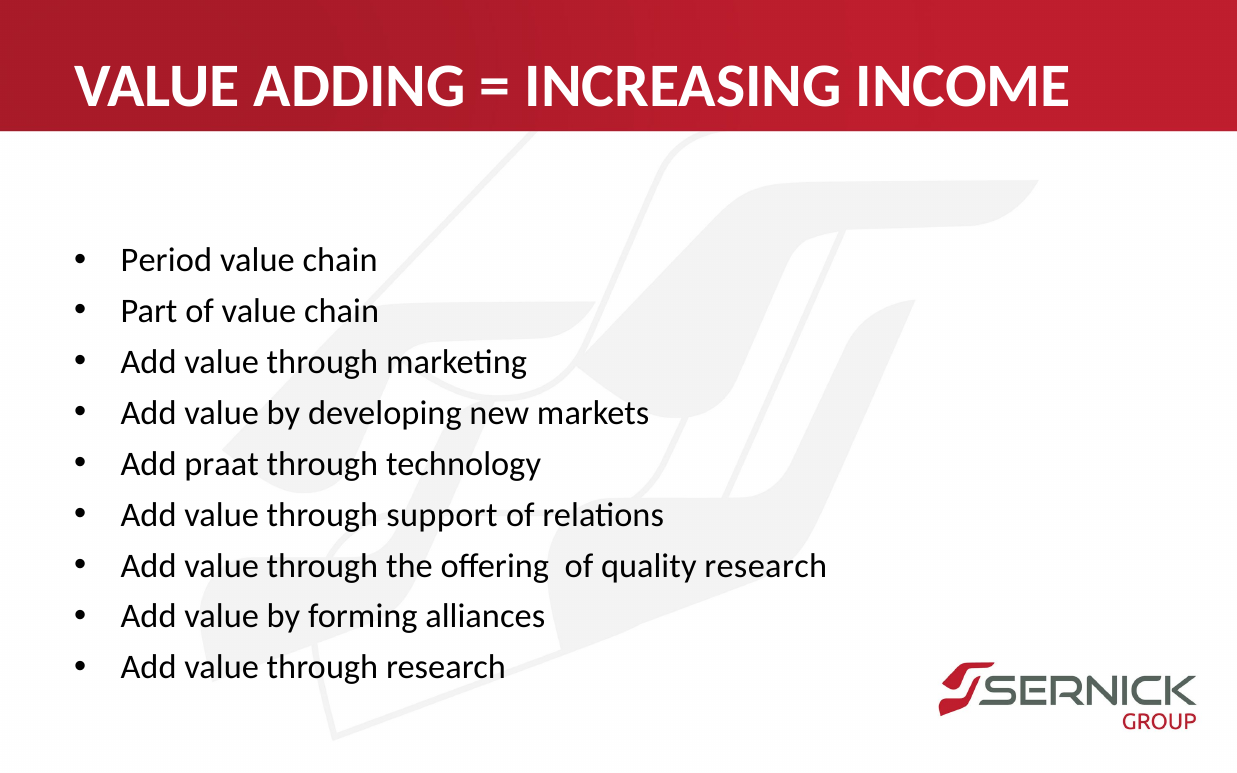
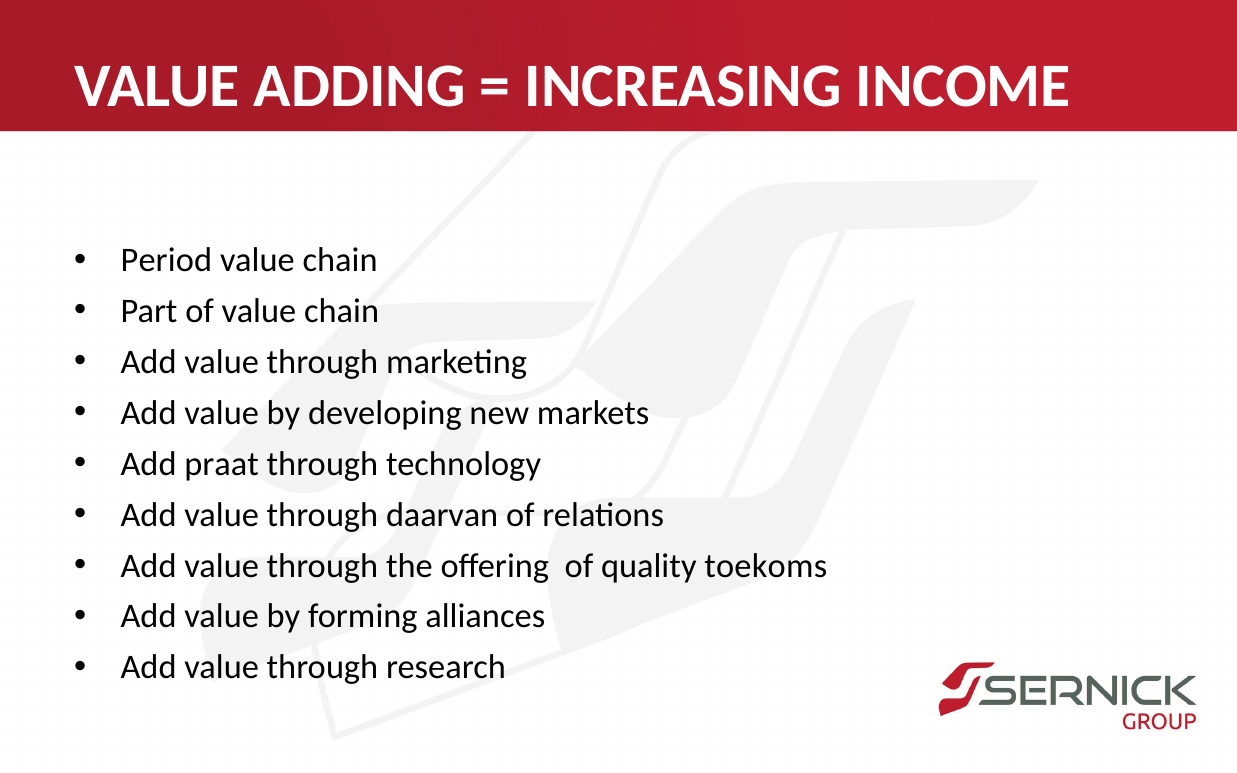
support: support -> daarvan (442, 515)
quality research: research -> toekoms (766, 566)
